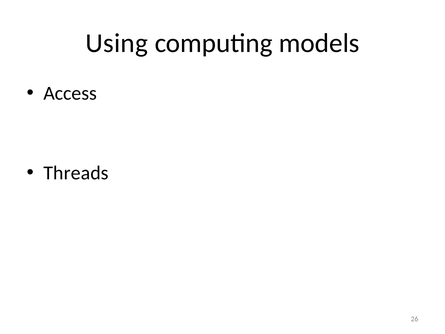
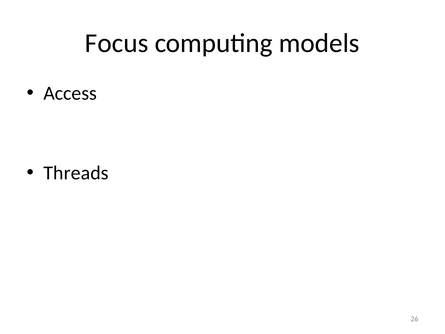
Using: Using -> Focus (117, 43)
